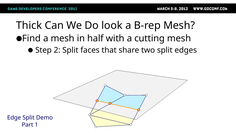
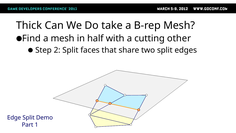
look: look -> take (112, 25)
cutting mesh: mesh -> other (179, 38)
